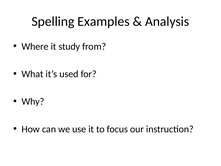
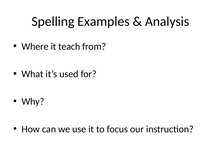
study: study -> teach (69, 46)
